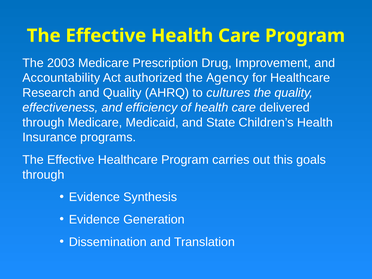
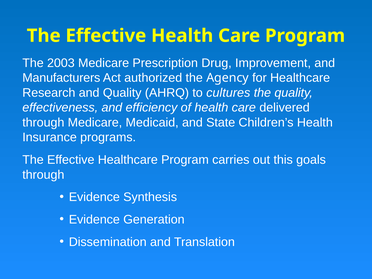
Accountability: Accountability -> Manufacturers (61, 78)
